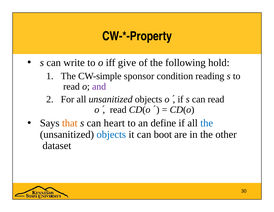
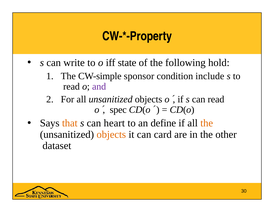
give: give -> state (127, 63)
reading: reading -> include (210, 76)
o read: read -> spec (118, 110)
the colour: blue -> orange (207, 123)
objects colour: blue -> orange (111, 134)
boot: boot -> card (163, 134)
